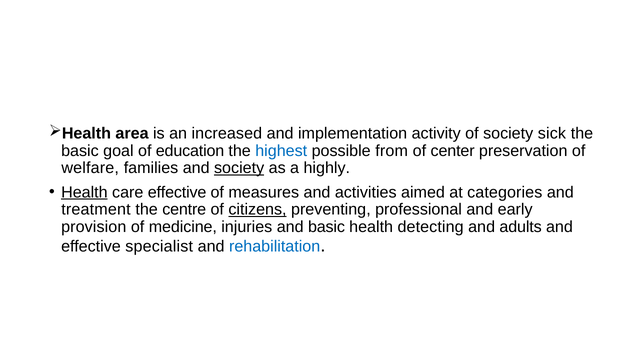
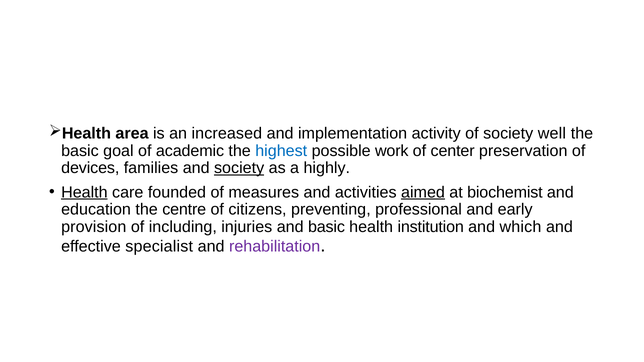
sick: sick -> well (552, 133)
education: education -> academic (190, 151)
from: from -> work (392, 151)
welfare: welfare -> devices (90, 168)
care effective: effective -> founded (177, 192)
aimed underline: none -> present (423, 192)
categories: categories -> biochemist (505, 192)
treatment: treatment -> education (96, 210)
citizens underline: present -> none (257, 210)
medicine: medicine -> including (183, 227)
detecting: detecting -> institution (431, 227)
adults: adults -> which (520, 227)
rehabilitation colour: blue -> purple (275, 247)
